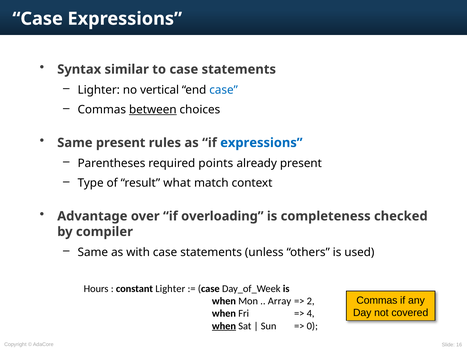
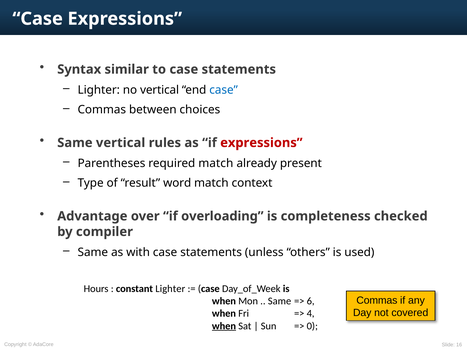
between underline: present -> none (153, 110)
Same present: present -> vertical (121, 143)
expressions colour: blue -> red (261, 143)
required points: points -> match (216, 163)
what: what -> word (177, 183)
Array: Array -> Same (280, 301)
2: 2 -> 6 (311, 301)
